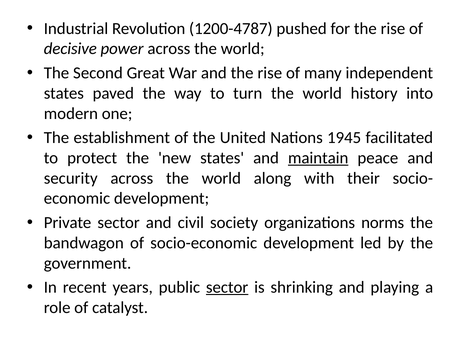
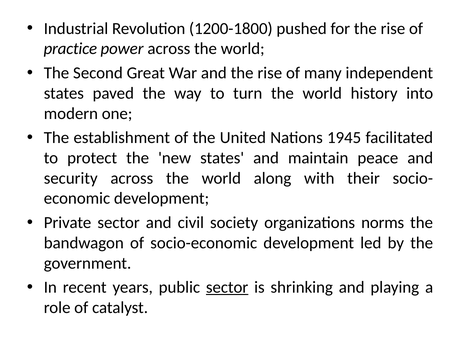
1200-4787: 1200-4787 -> 1200-1800 (231, 29)
decisive: decisive -> practice (70, 49)
maintain underline: present -> none (318, 158)
